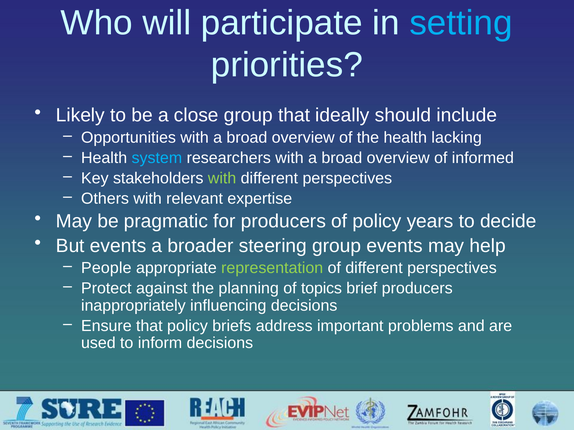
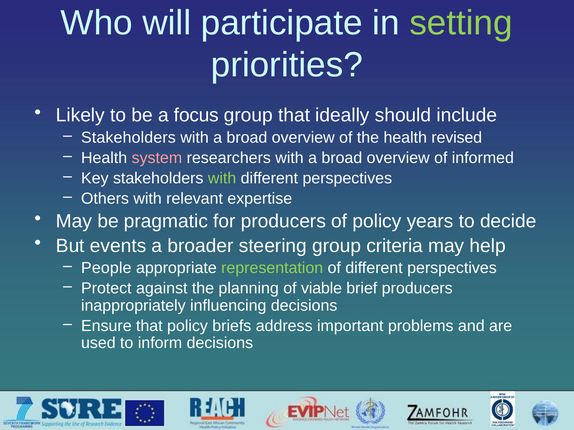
setting colour: light blue -> light green (461, 23)
close: close -> focus (196, 115)
Opportunities: Opportunities -> Stakeholders (128, 138)
lacking: lacking -> revised (457, 138)
system colour: light blue -> pink (157, 158)
group events: events -> criteria (395, 246)
topics: topics -> viable (322, 289)
